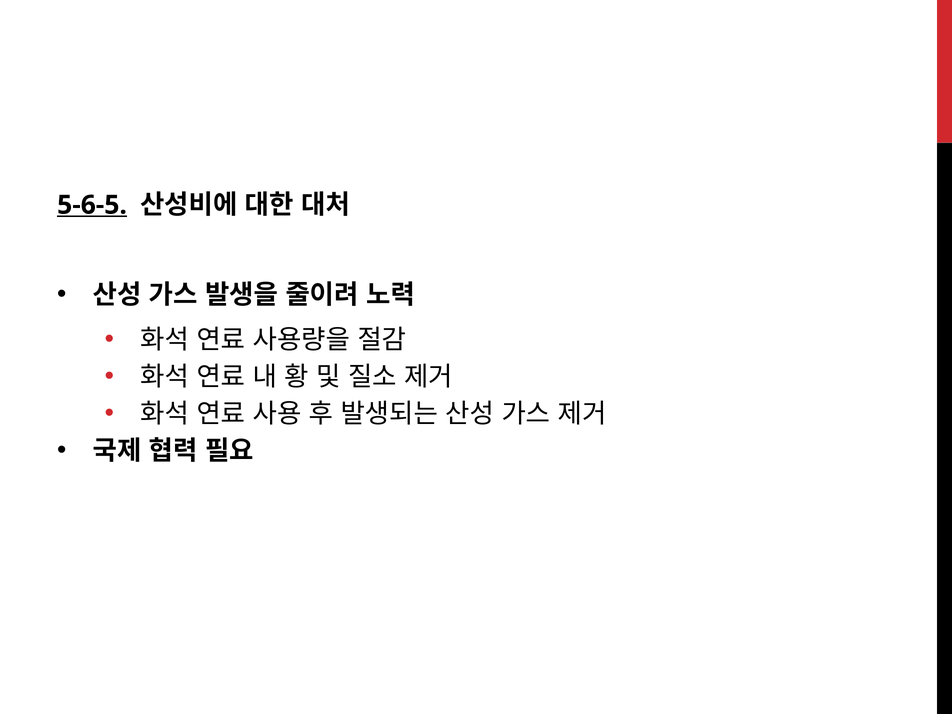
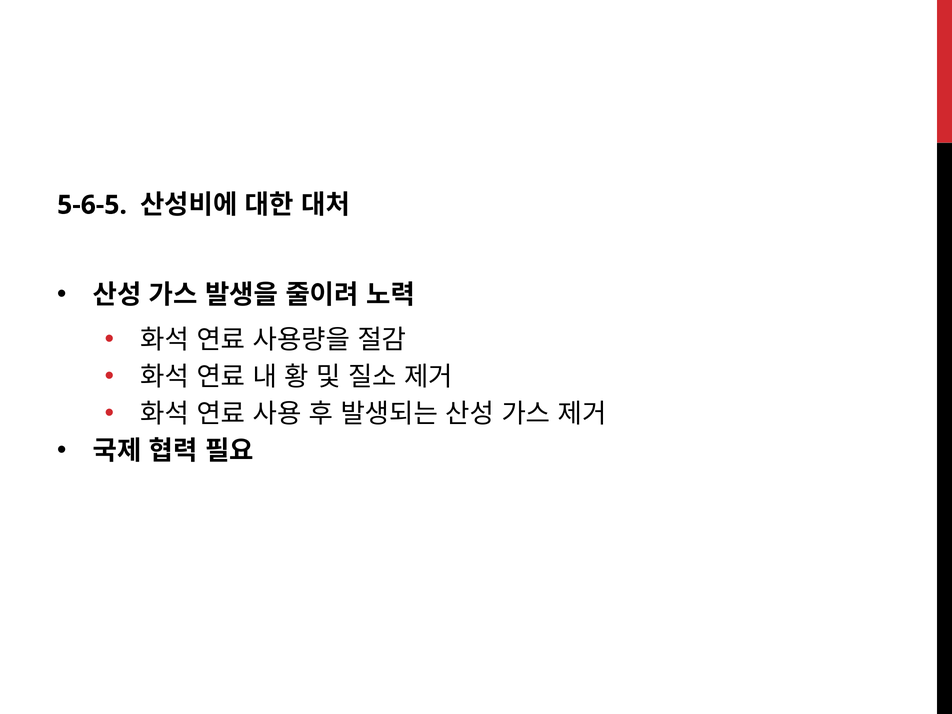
5-6-5 underline: present -> none (92, 205)
